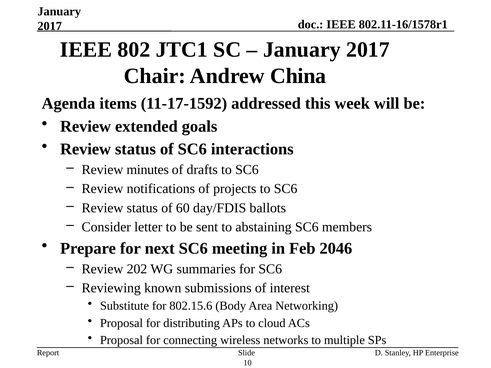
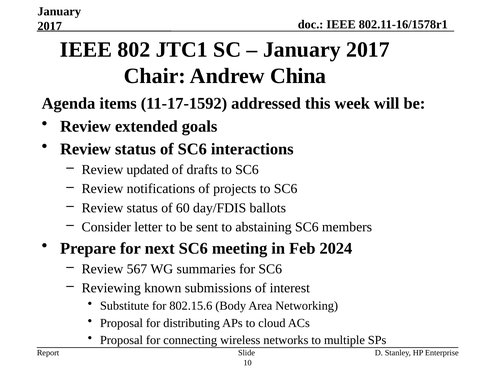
minutes: minutes -> updated (148, 170)
2046: 2046 -> 2024 (336, 249)
202: 202 -> 567 (137, 269)
